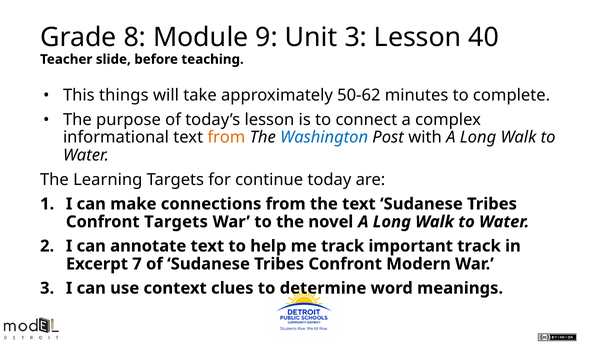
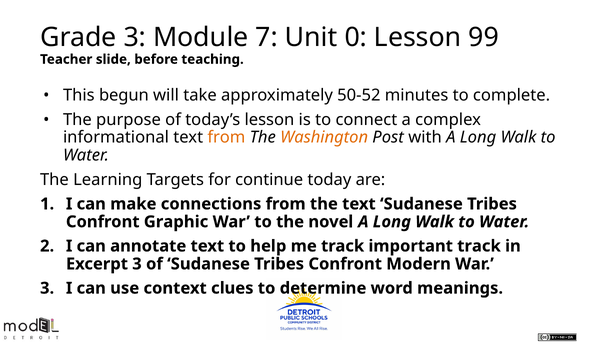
Grade 8: 8 -> 3 (135, 38)
9: 9 -> 7 (267, 38)
Unit 3: 3 -> 0 (356, 38)
40: 40 -> 99 (484, 38)
things: things -> begun (124, 95)
50-62: 50-62 -> 50-52 (359, 95)
Washington colour: blue -> orange (324, 138)
Confront Targets: Targets -> Graphic (176, 222)
Excerpt 7: 7 -> 3 (137, 264)
